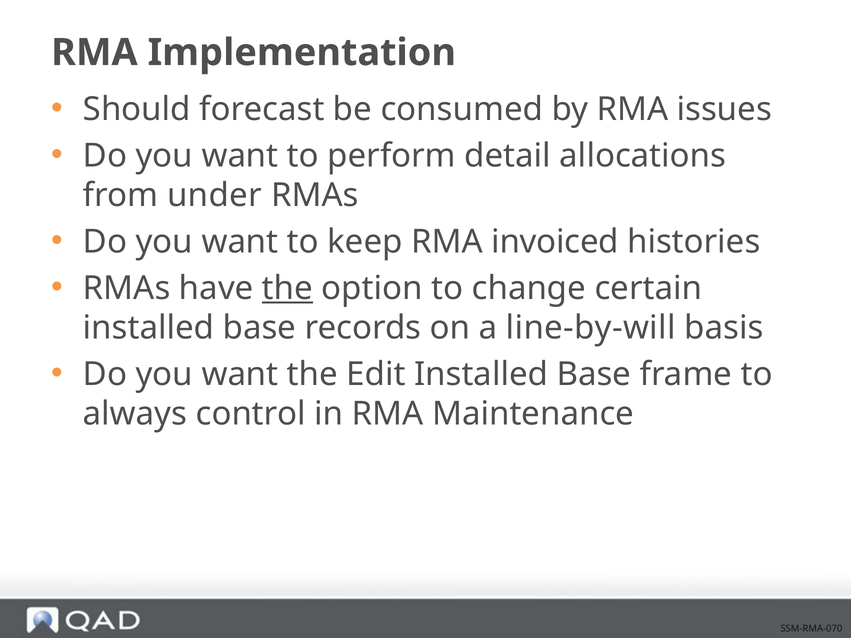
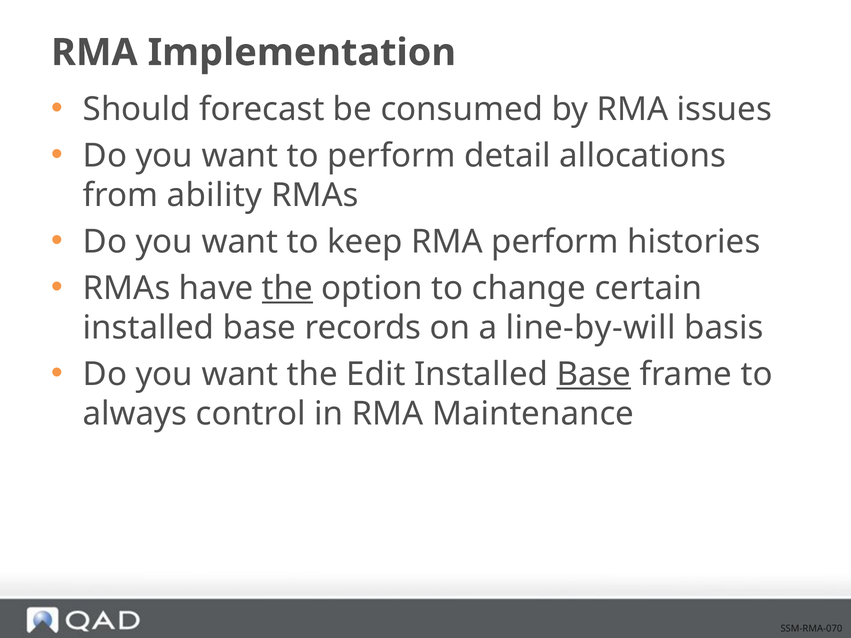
under: under -> ability (215, 196)
RMA invoiced: invoiced -> perform (555, 242)
Base underline: none -> present (594, 374)
